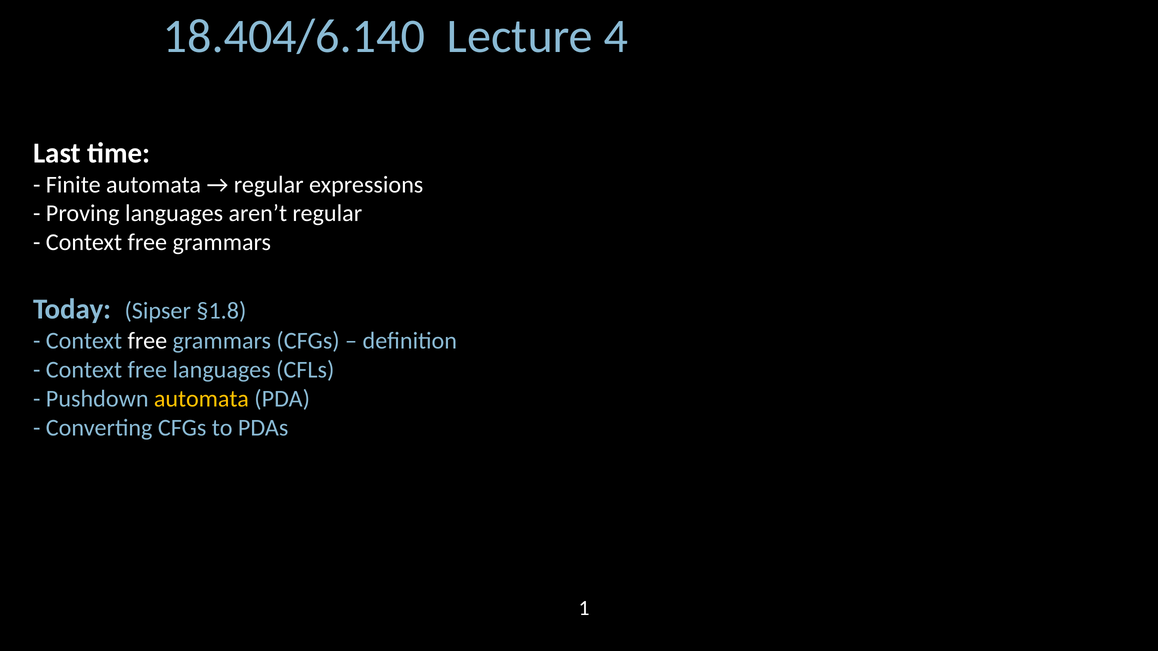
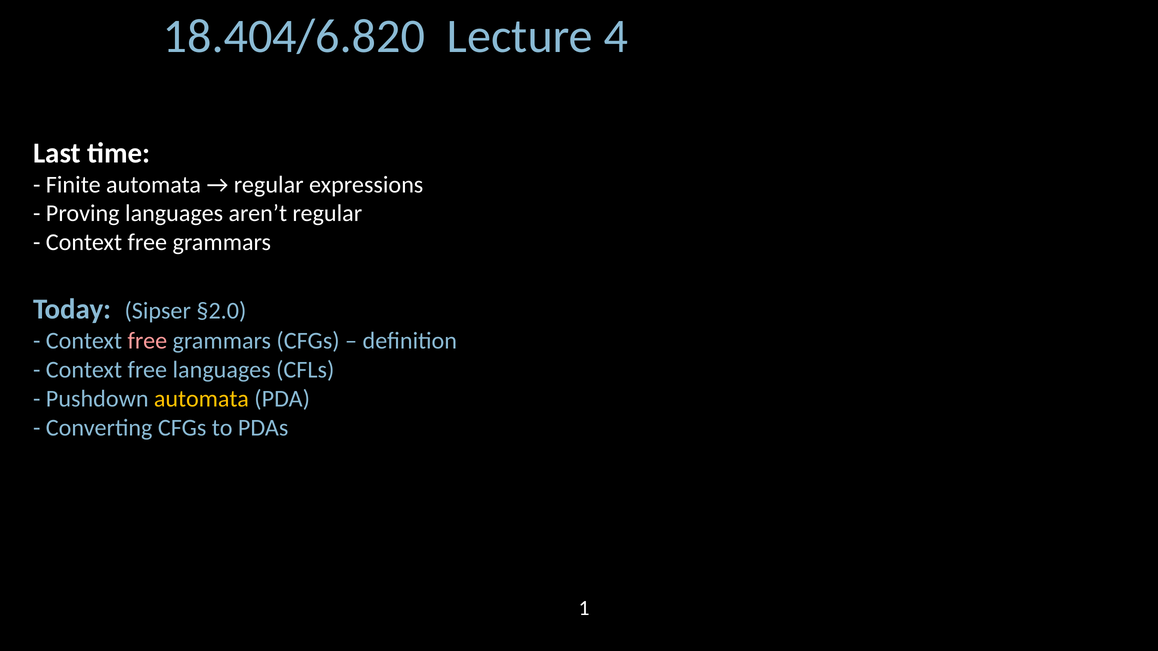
18.404/6.140: 18.404/6.140 -> 18.404/6.820 (294, 37)
§1.8: §1.8 -> §2.0 (221, 311)
free colour: white -> pink (147, 341)
